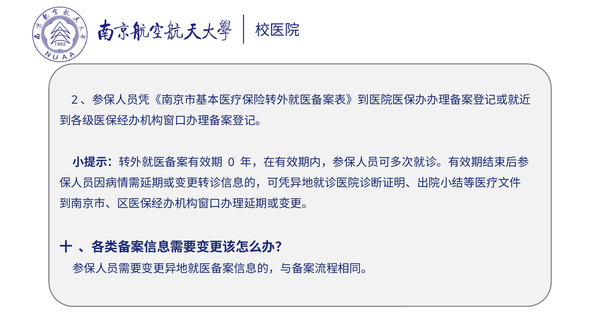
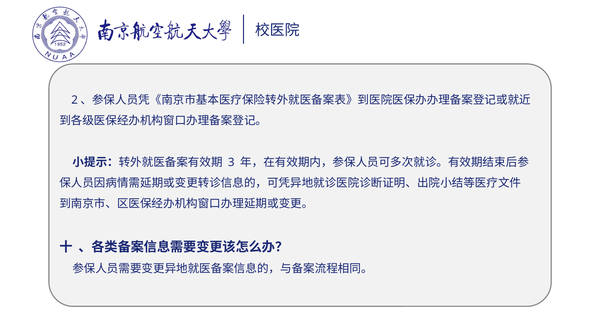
0: 0 -> 3 (231, 162)
